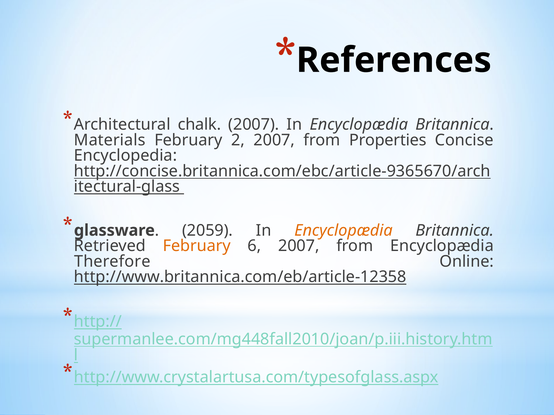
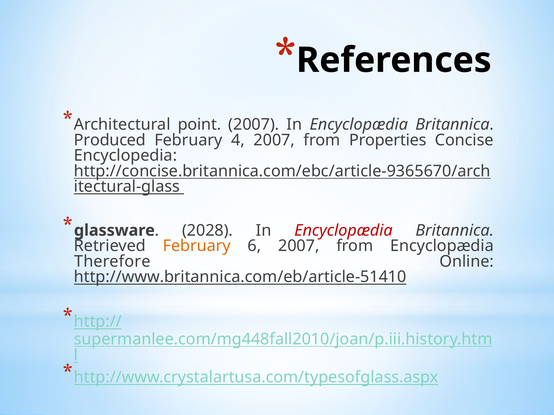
chalk: chalk -> point (199, 125)
Materials: Materials -> Produced (110, 140)
2: 2 -> 4 (238, 140)
2059: 2059 -> 2028 (208, 231)
Encyclopædia colour: orange -> red (343, 231)
http://www.britannica.com/eb/article-12358: http://www.britannica.com/eb/article-12358 -> http://www.britannica.com/eb/article-51410 (240, 277)
